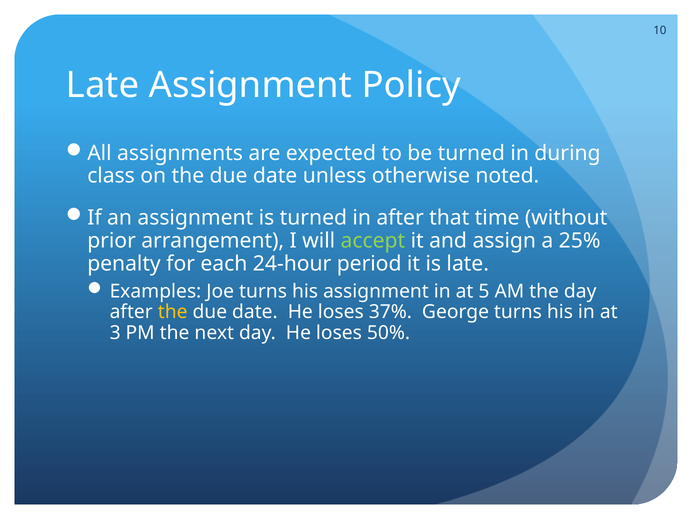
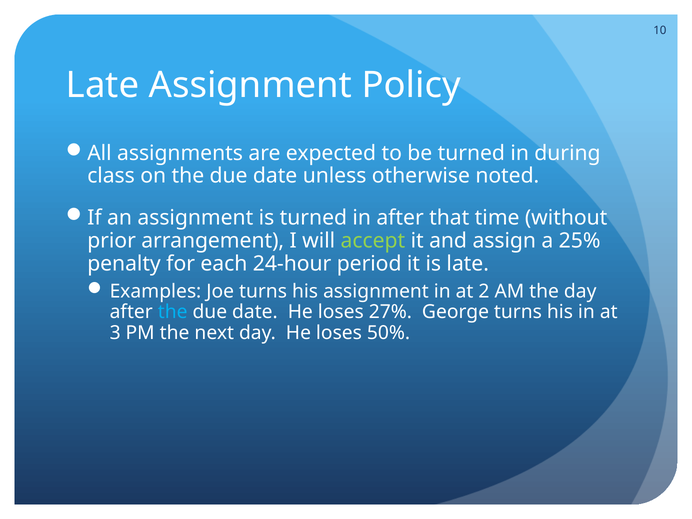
5: 5 -> 2 (484, 291)
the colour: yellow -> light blue (173, 312)
37%: 37% -> 27% (390, 312)
